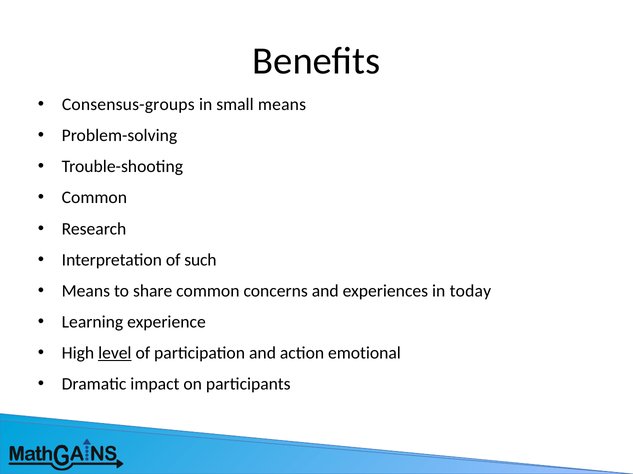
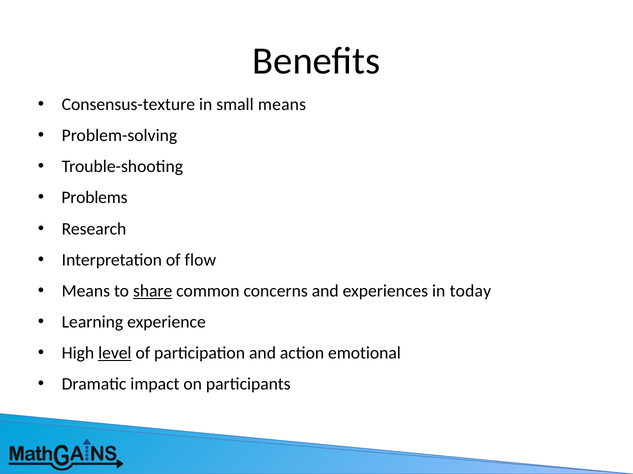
Consensus-groups: Consensus-groups -> Consensus-texture (128, 105)
Common: Common -> Problems (94, 198)
such: such -> flow (200, 260)
share underline: none -> present (153, 291)
